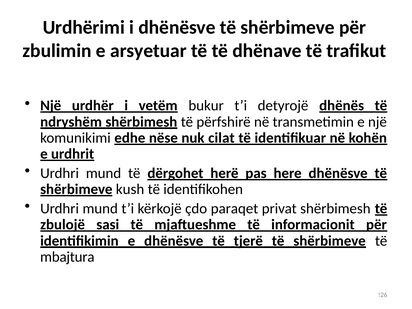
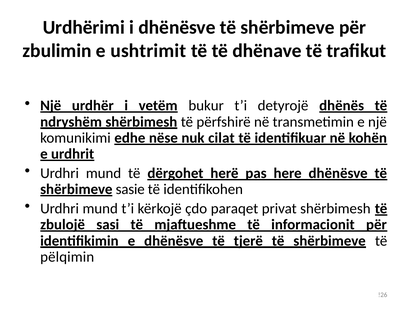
arsyetuar: arsyetuar -> ushtrimit (148, 51)
kush: kush -> sasie (130, 189)
mbajtura: mbajtura -> pëlqimin (67, 257)
